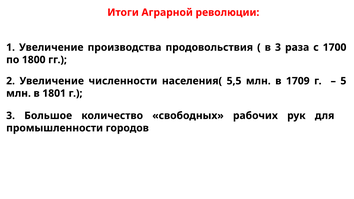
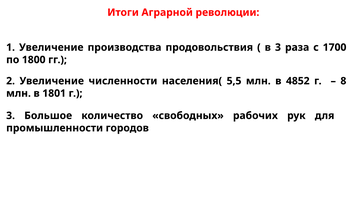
1709: 1709 -> 4852 (298, 81)
5: 5 -> 8 (343, 81)
